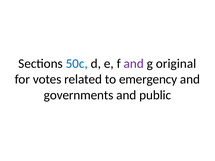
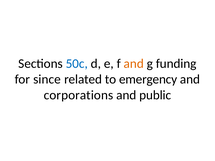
and colour: purple -> orange (134, 64)
original: original -> funding (176, 64)
votes: votes -> since (47, 79)
governments: governments -> corporations (78, 95)
